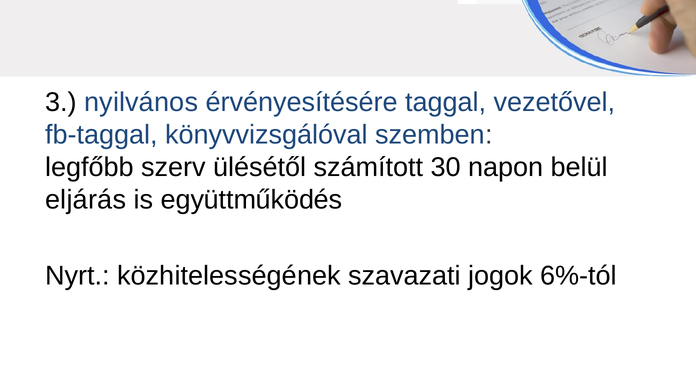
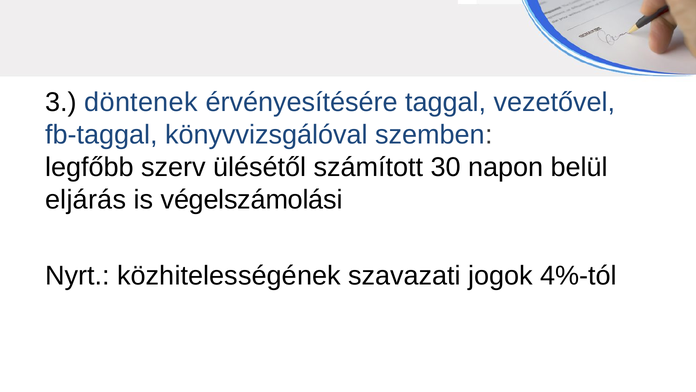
nyilvános: nyilvános -> döntenek (141, 102)
együttműködés: együttműködés -> végelszámolási (252, 200)
6%-tól: 6%-tól -> 4%-tól (579, 276)
